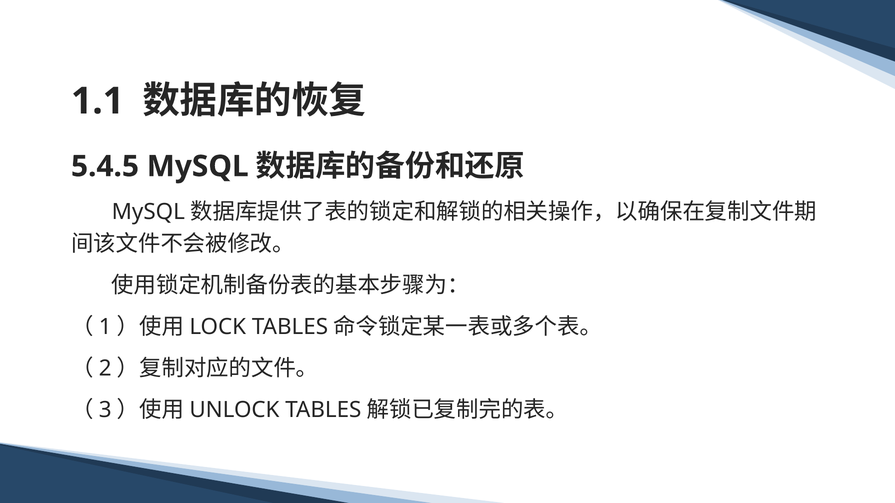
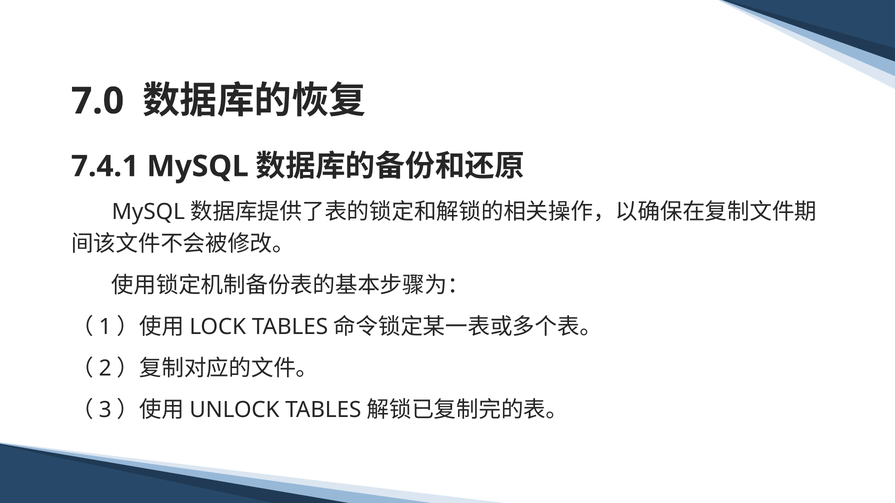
1.1: 1.1 -> 7.0 (98, 101)
5.4.5: 5.4.5 -> 7.4.1 (105, 166)
